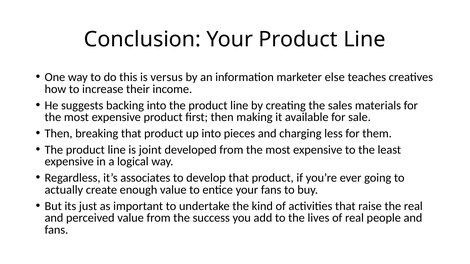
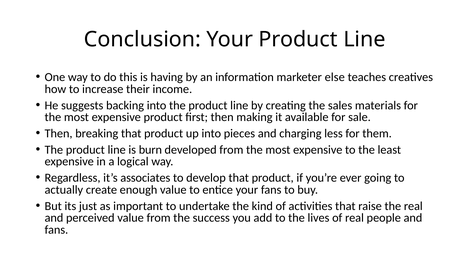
versus: versus -> having (167, 77)
joint: joint -> burn (150, 150)
